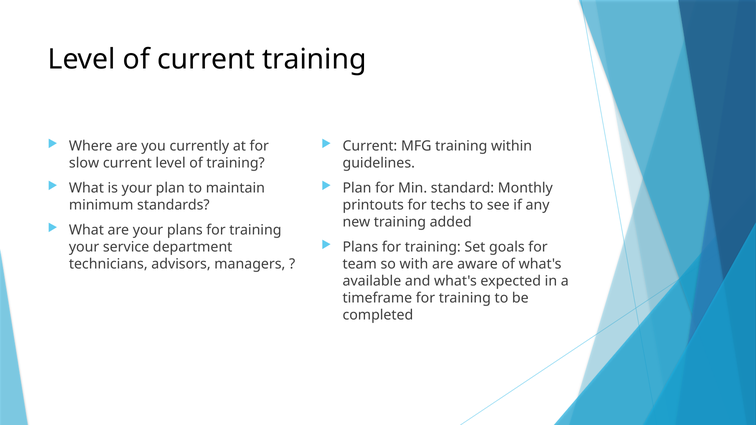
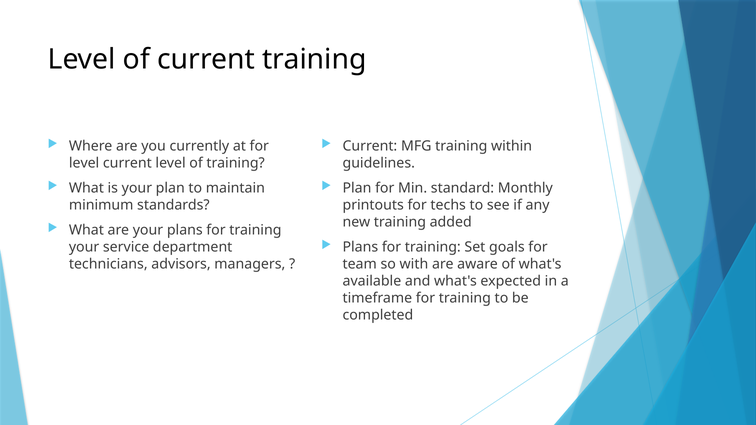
slow: slow -> level (84, 163)
